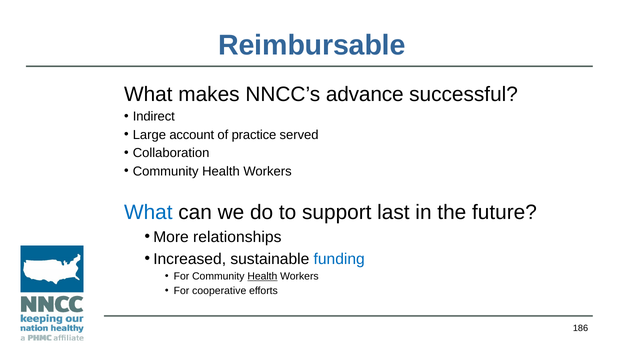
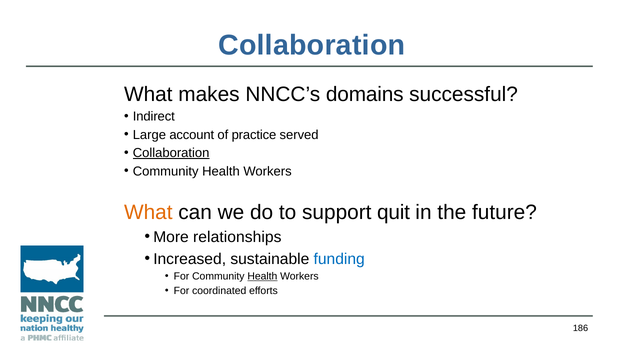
Reimbursable: Reimbursable -> Collaboration (312, 45)
advance: advance -> domains (365, 94)
Collaboration underline: none -> present (171, 153)
What colour: blue -> orange (148, 213)
last: last -> quit (394, 213)
cooperative: cooperative -> coordinated (219, 291)
